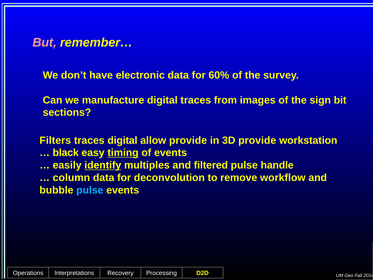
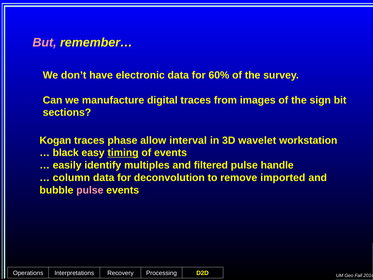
Filters: Filters -> Kogan (55, 140)
traces digital: digital -> phase (122, 140)
allow provide: provide -> interval (188, 140)
3D provide: provide -> wavelet (257, 140)
identify underline: present -> none (103, 165)
workflow: workflow -> imported (283, 178)
pulse colour: light blue -> pink (90, 190)
